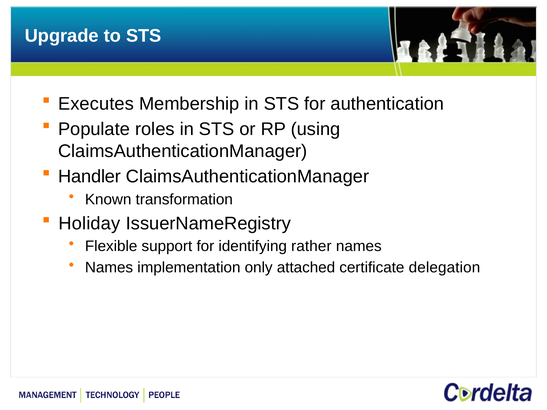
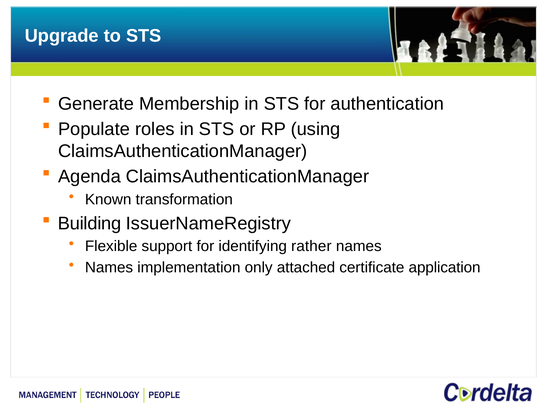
Executes: Executes -> Generate (96, 104)
Handler: Handler -> Agenda (89, 177)
Holiday: Holiday -> Building (90, 223)
delegation: delegation -> application (445, 268)
